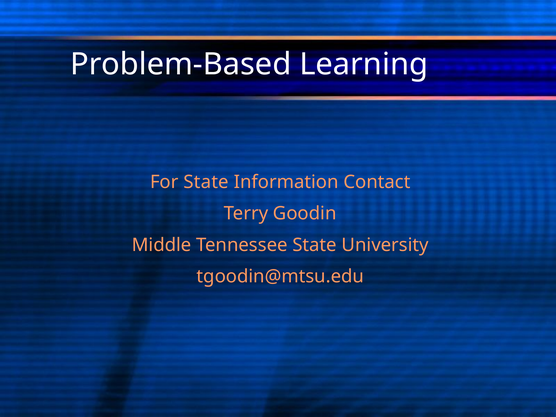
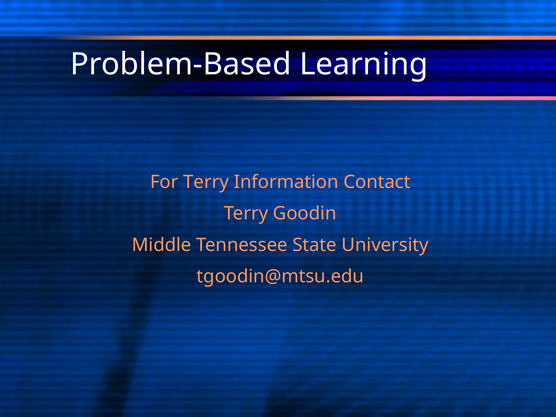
For State: State -> Terry (206, 182)
